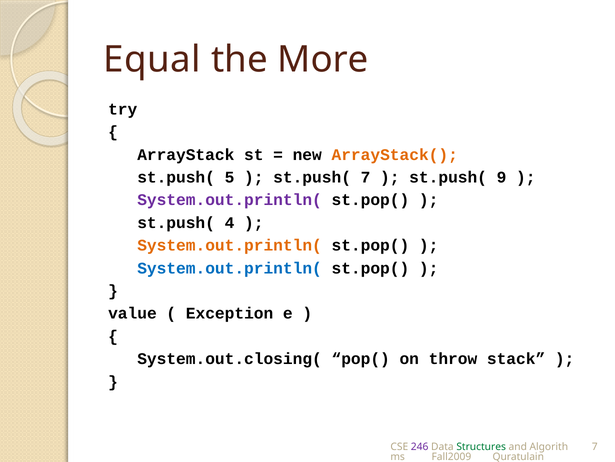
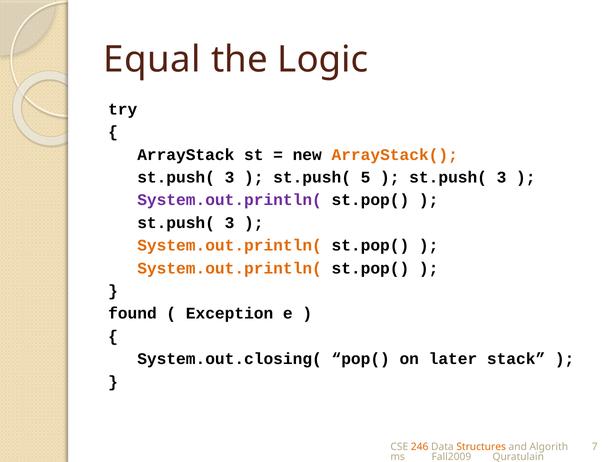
More: More -> Logic (323, 59)
5: 5 -> 3 (230, 177)
st.push( 7: 7 -> 5 (366, 177)
9: 9 -> 3 (502, 177)
4: 4 -> 3 (230, 222)
System.out.println( colour: blue -> orange (230, 268)
value: value -> found (132, 313)
throw: throw -> later (453, 358)
246 colour: purple -> orange (420, 446)
Structures colour: green -> orange (481, 446)
